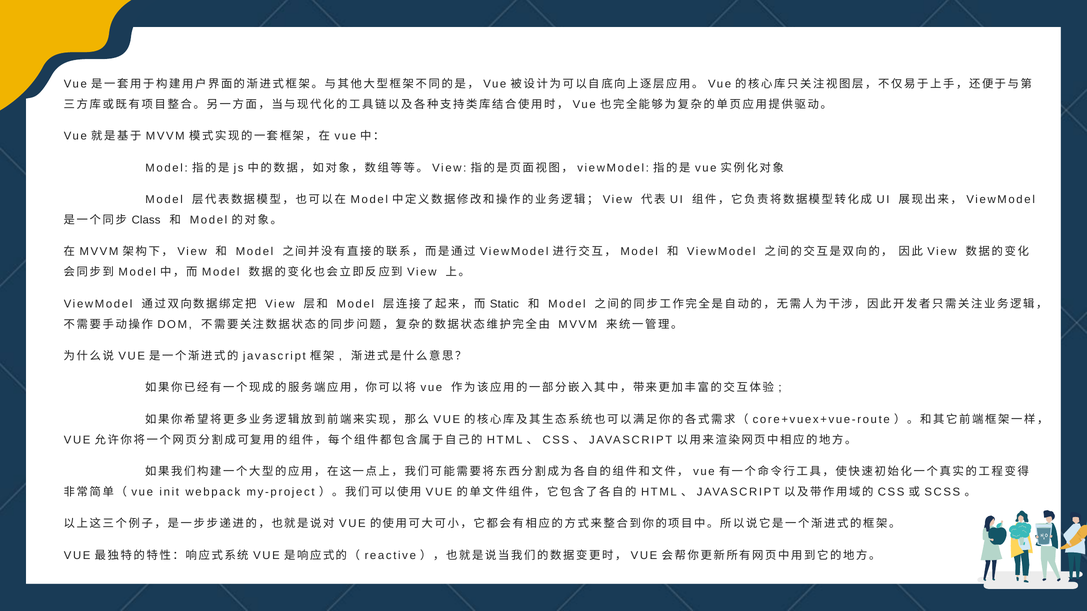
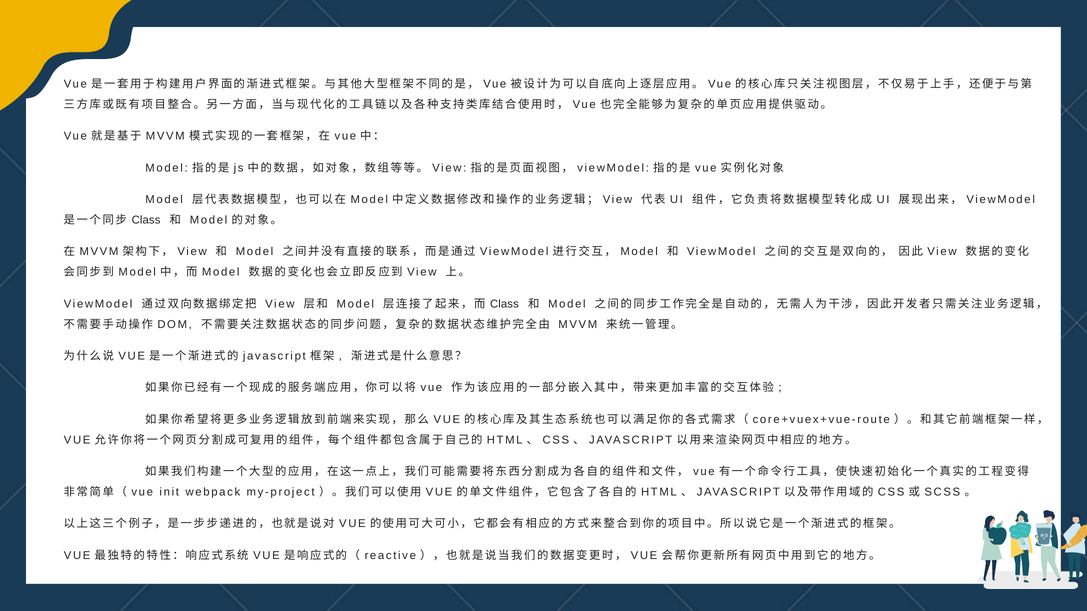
Static: Static -> Class (504, 304)
